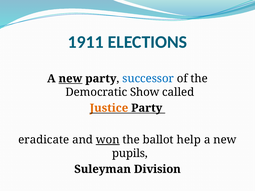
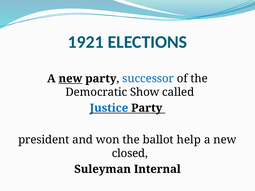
1911: 1911 -> 1921 (86, 42)
Justice colour: orange -> blue (109, 108)
eradicate: eradicate -> president (44, 140)
won underline: present -> none (108, 140)
pupils: pupils -> closed (130, 154)
Division: Division -> Internal (157, 169)
